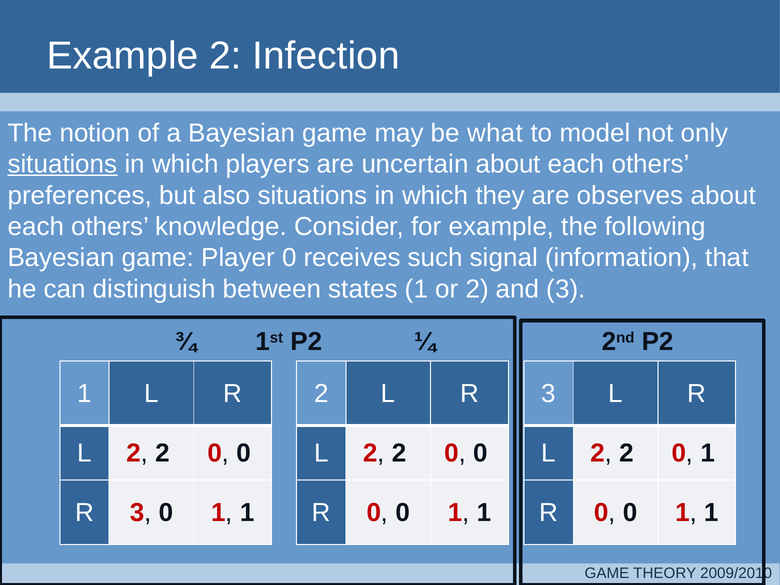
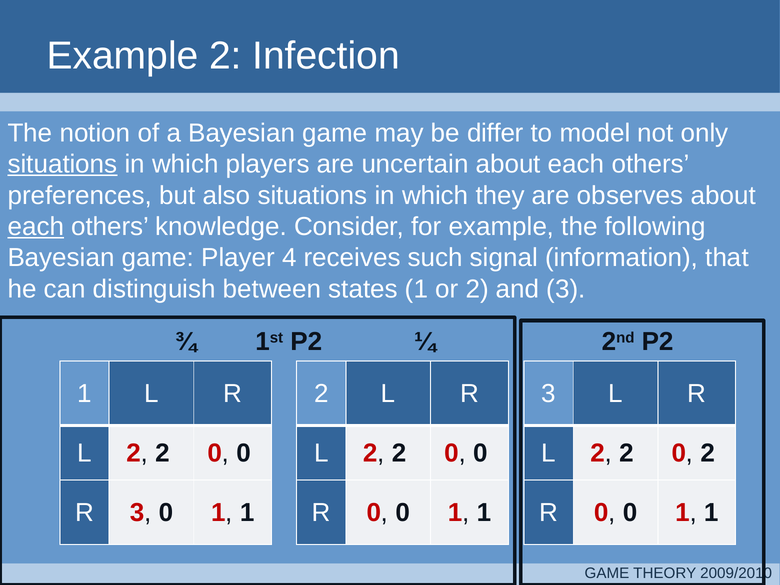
what: what -> differ (495, 133)
each underline: none -> present (36, 227)
Player 0: 0 -> 4 (289, 258)
2 0 1: 1 -> 2 (708, 453)
